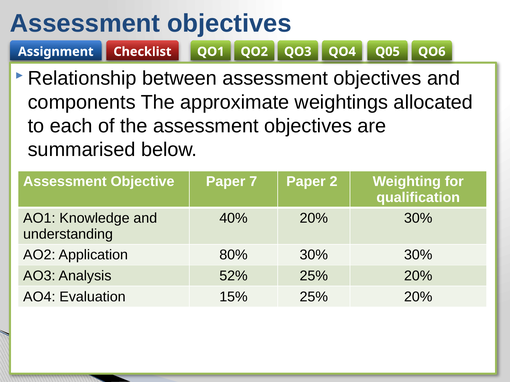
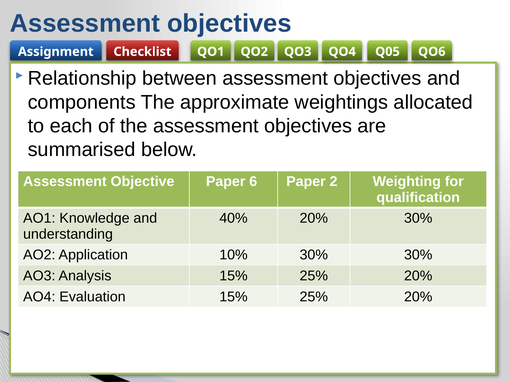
7: 7 -> 6 (253, 182)
80%: 80% -> 10% (234, 255)
Analysis 52%: 52% -> 15% (234, 276)
